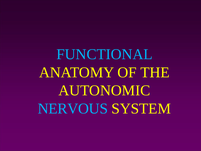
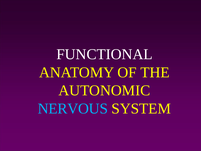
FUNCTIONAL colour: light blue -> white (104, 54)
